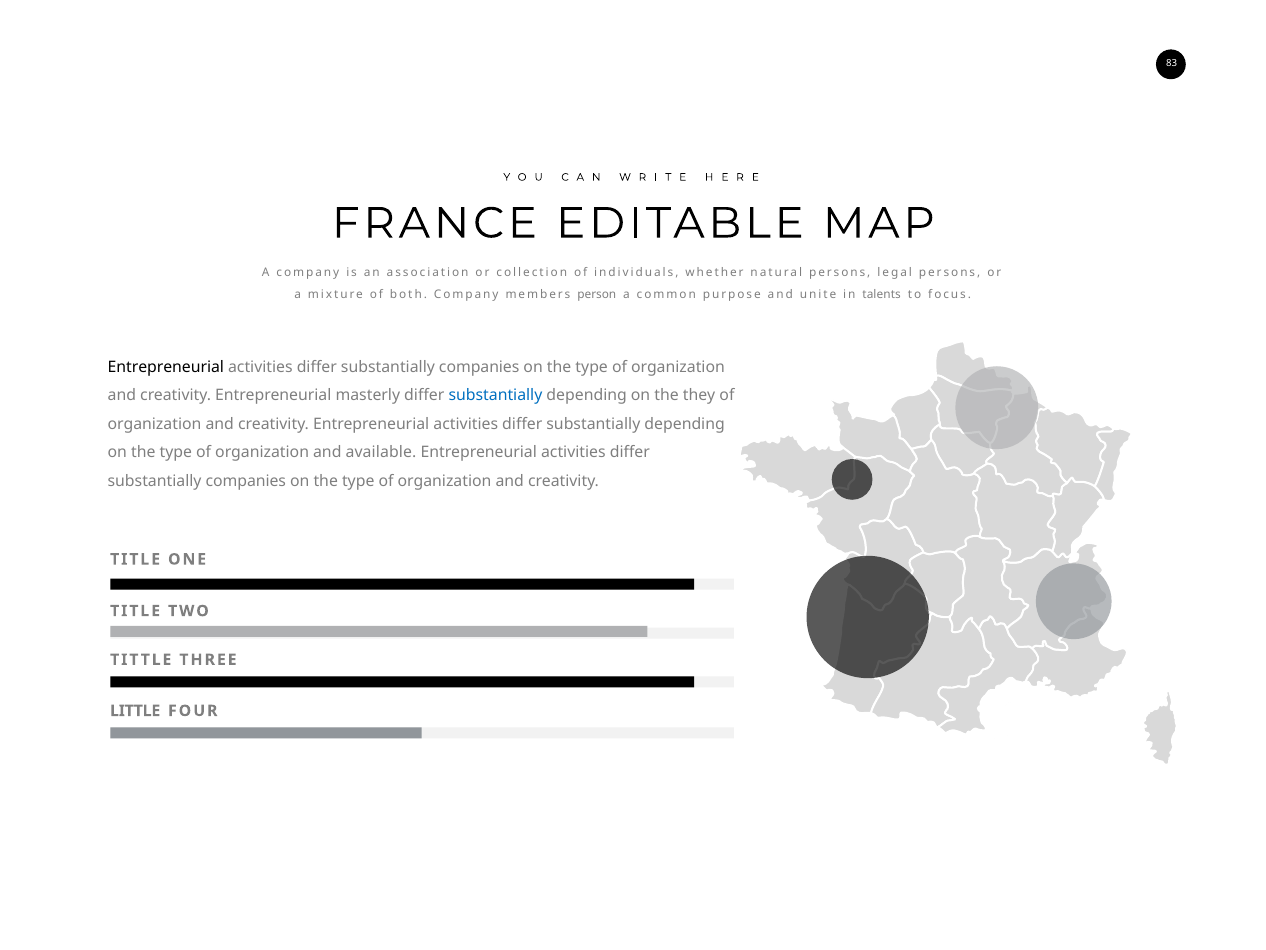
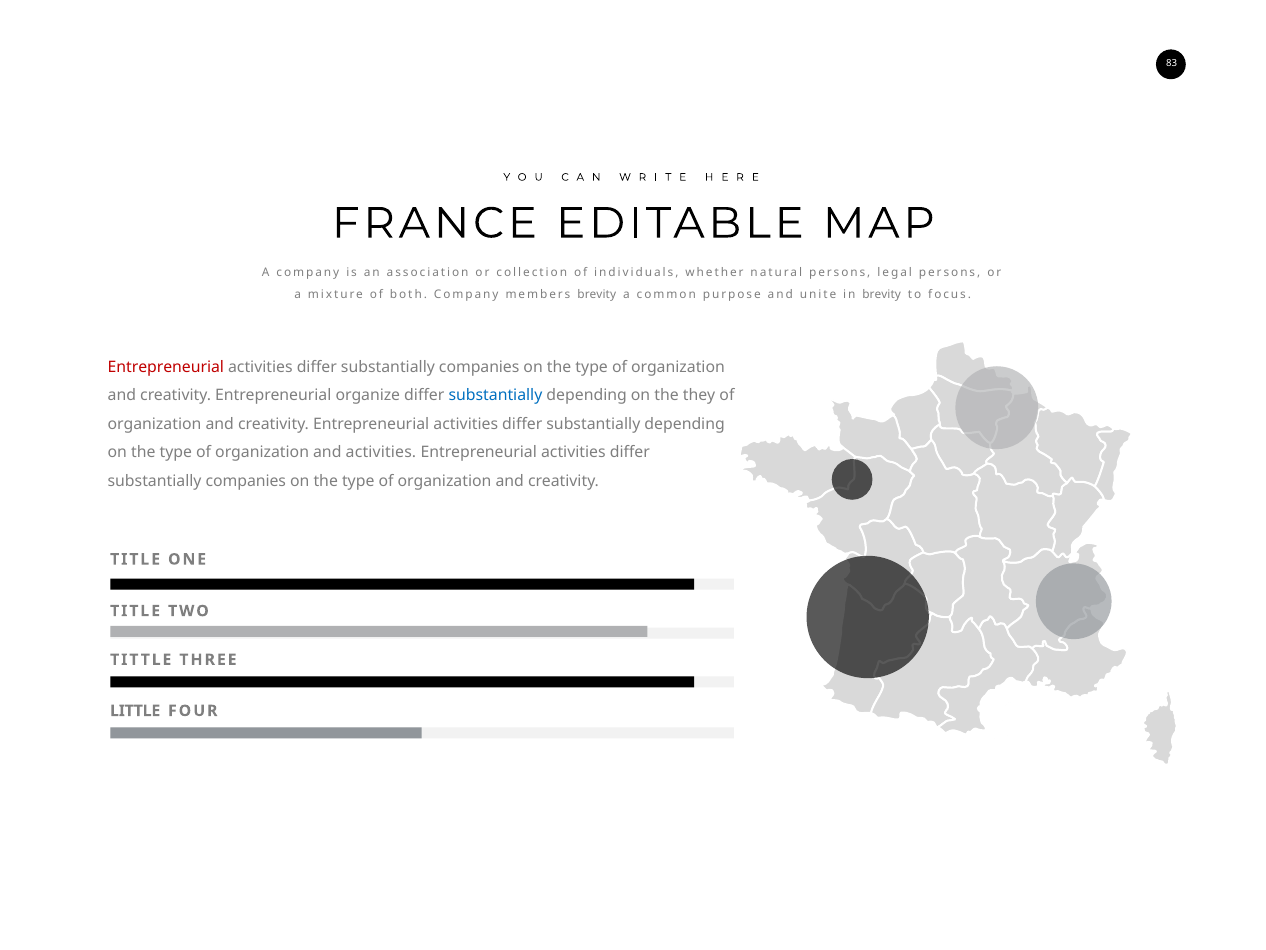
members person: person -> brevity (597, 294)
in talents: talents -> brevity (882, 294)
Entrepreneurial colour: black -> red (166, 367)
masterly: masterly -> organize (368, 395)
and available: available -> activities (381, 452)
